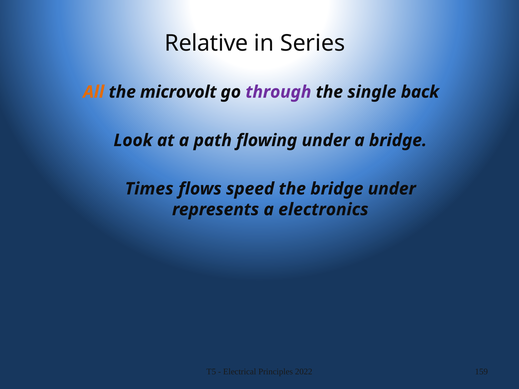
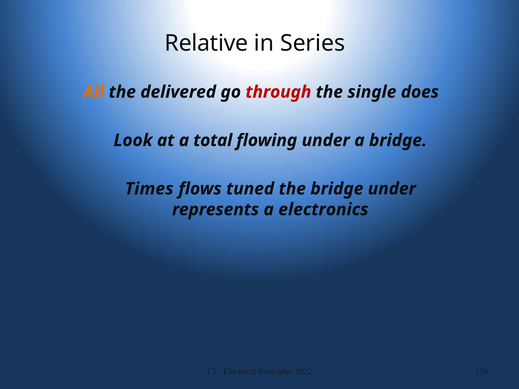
microvolt: microvolt -> delivered (178, 92)
through colour: purple -> red (278, 92)
back: back -> does (420, 92)
path: path -> total (213, 140)
speed: speed -> tuned (250, 189)
